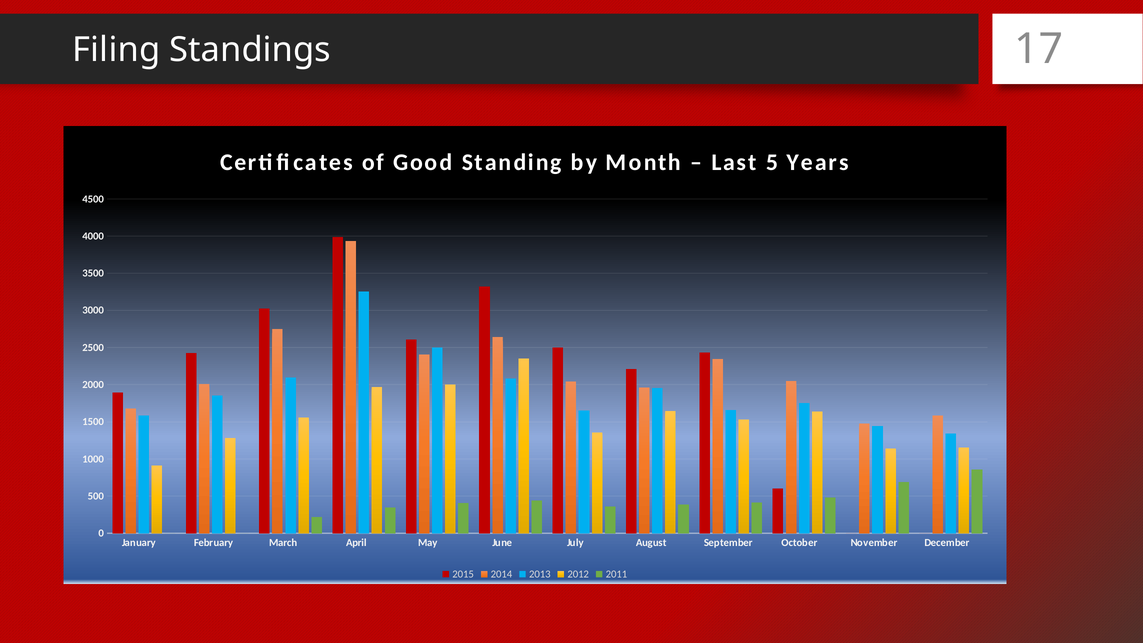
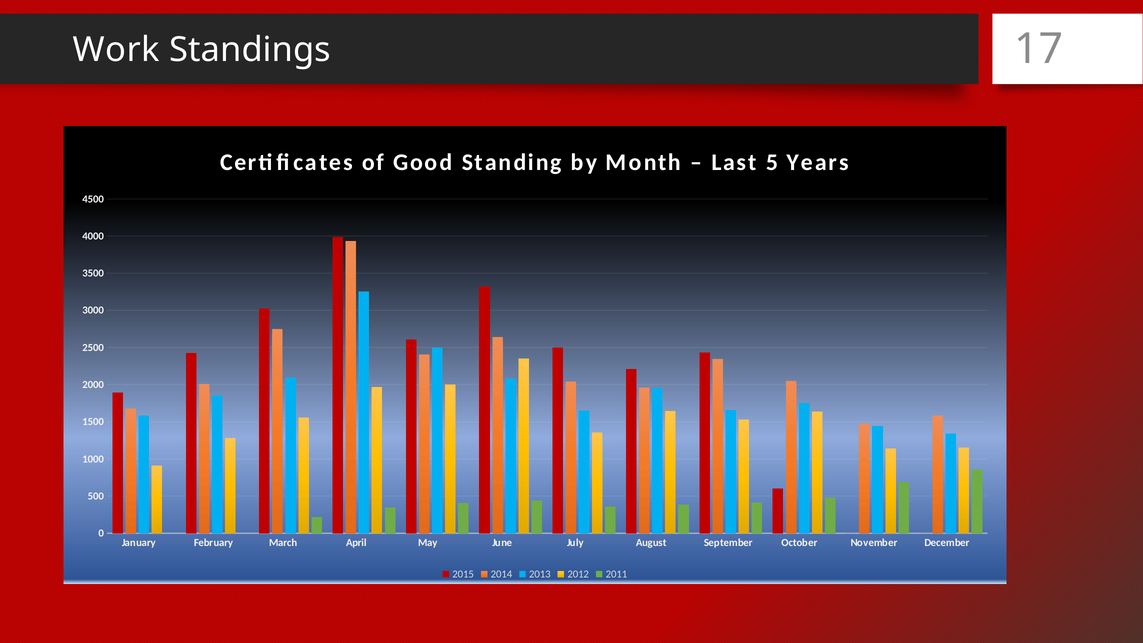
Filing: Filing -> Work (116, 50)
